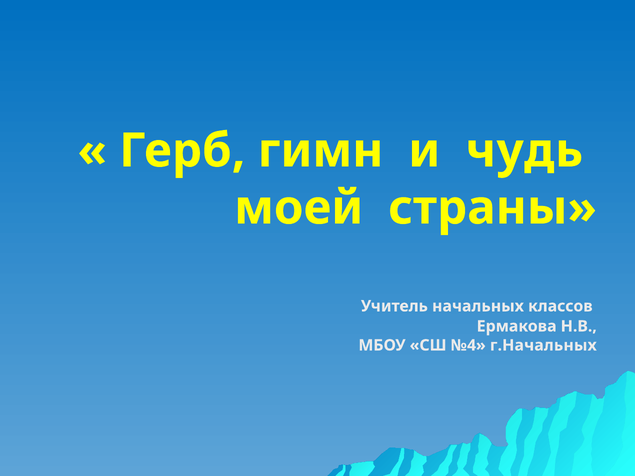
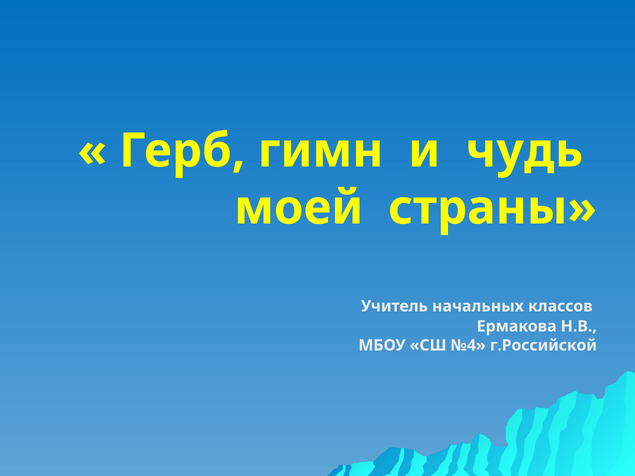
г.Начальных: г.Начальных -> г.Российской (543, 345)
